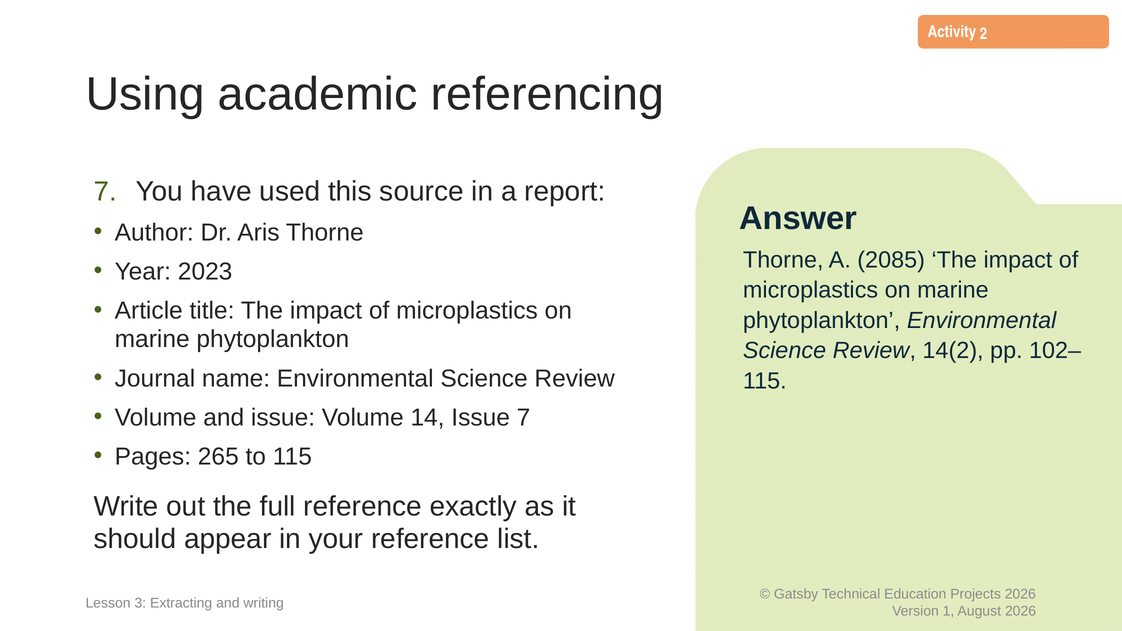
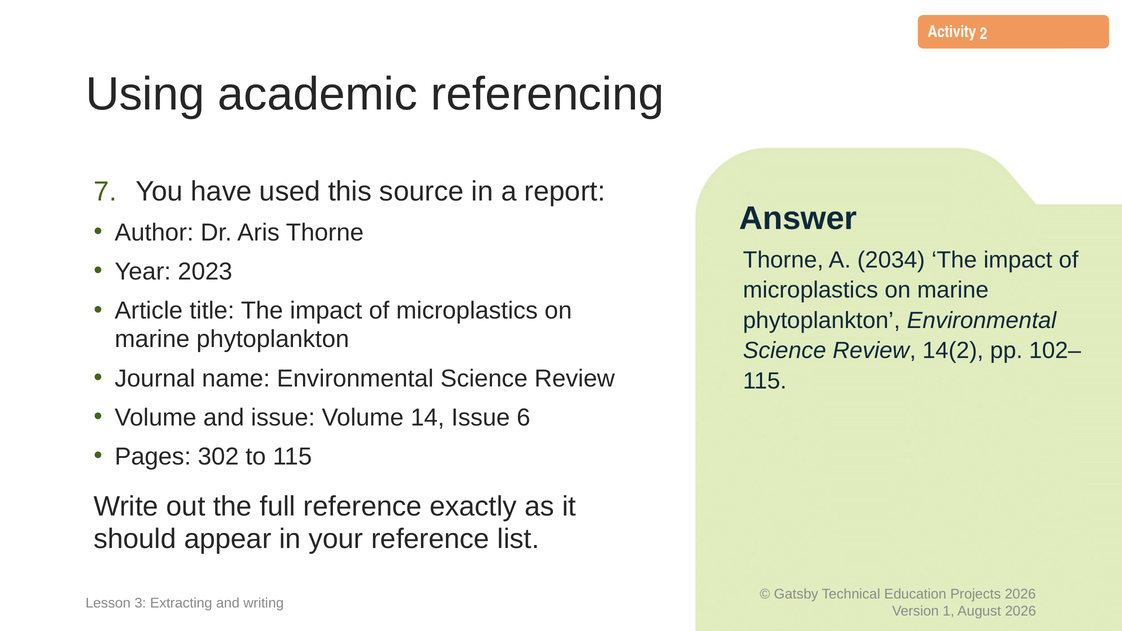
2085: 2085 -> 2034 (891, 260)
Issue 7: 7 -> 6 (524, 418)
265: 265 -> 302 (218, 457)
